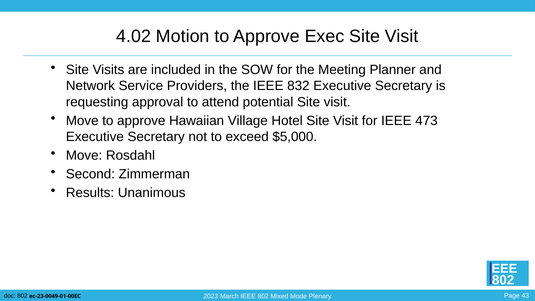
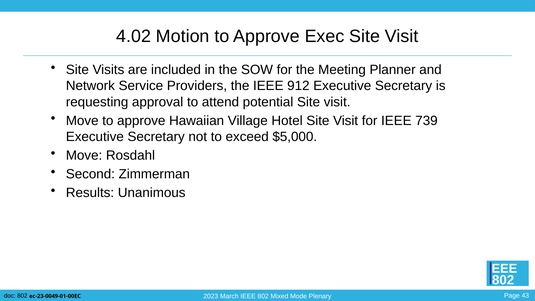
832: 832 -> 912 (298, 86)
473: 473 -> 739 (426, 121)
